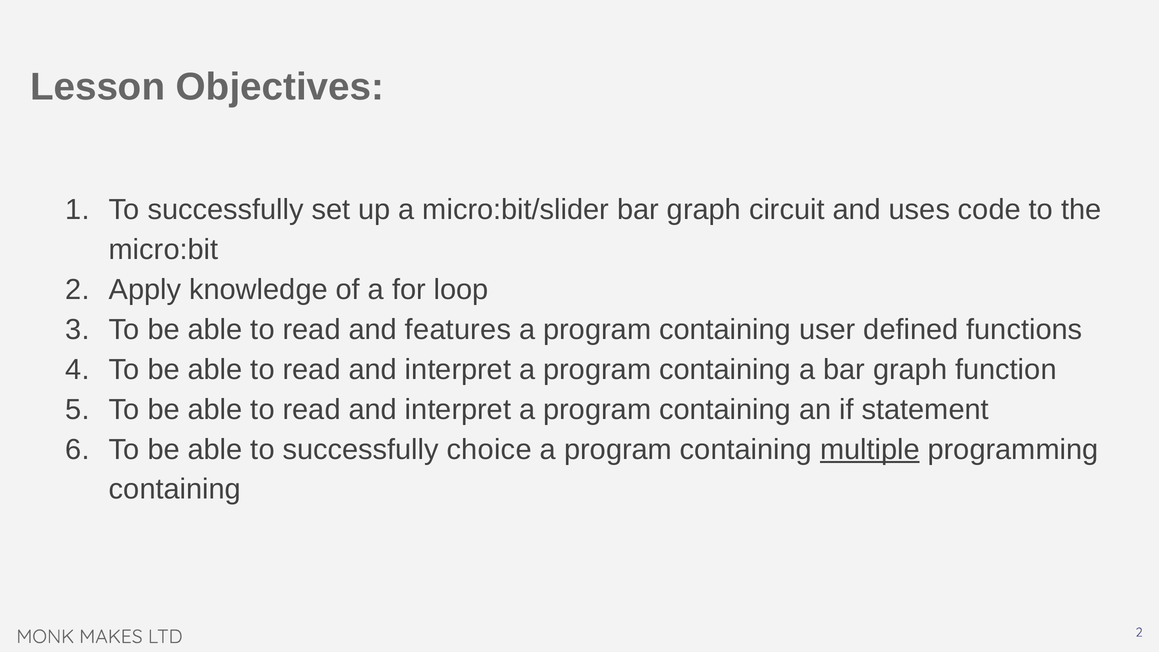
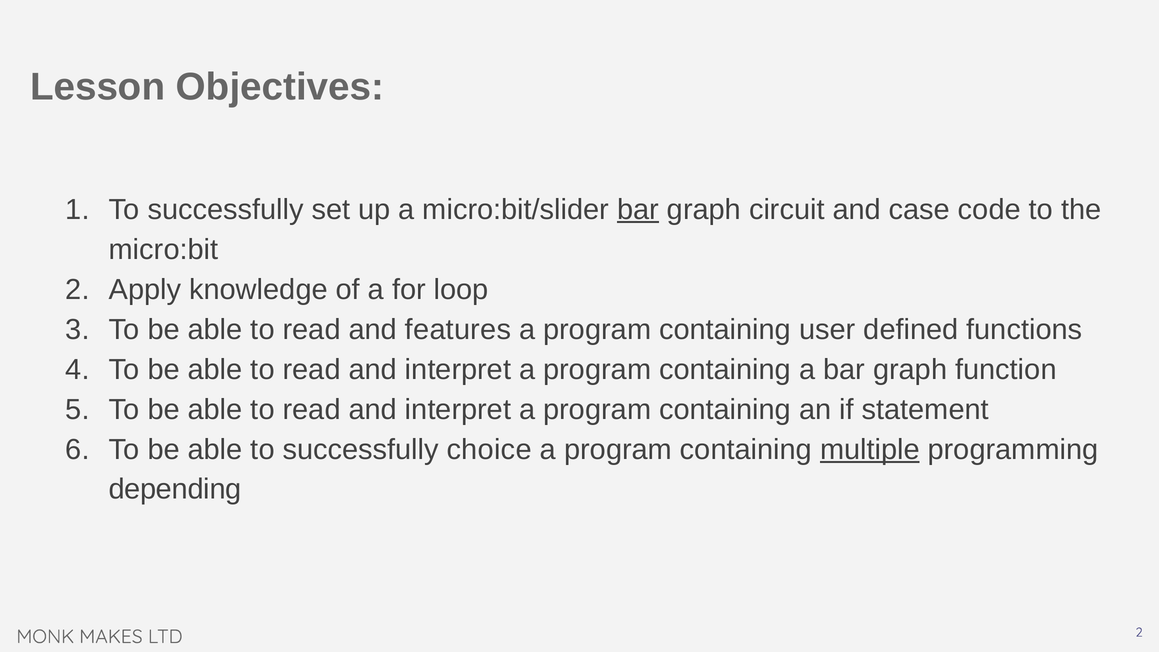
bar underline: none -> present (638, 210)
uses: uses -> case (919, 210)
containing: containing -> depending (175, 489)
